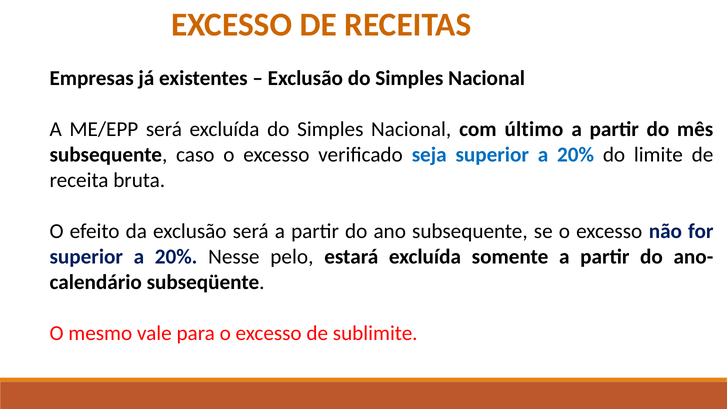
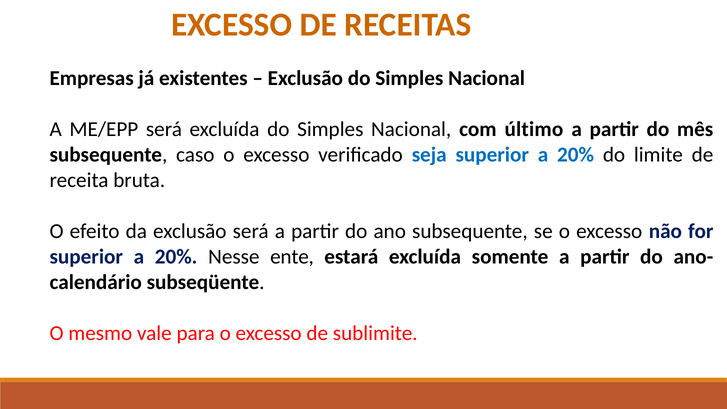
pelo: pelo -> ente (292, 257)
